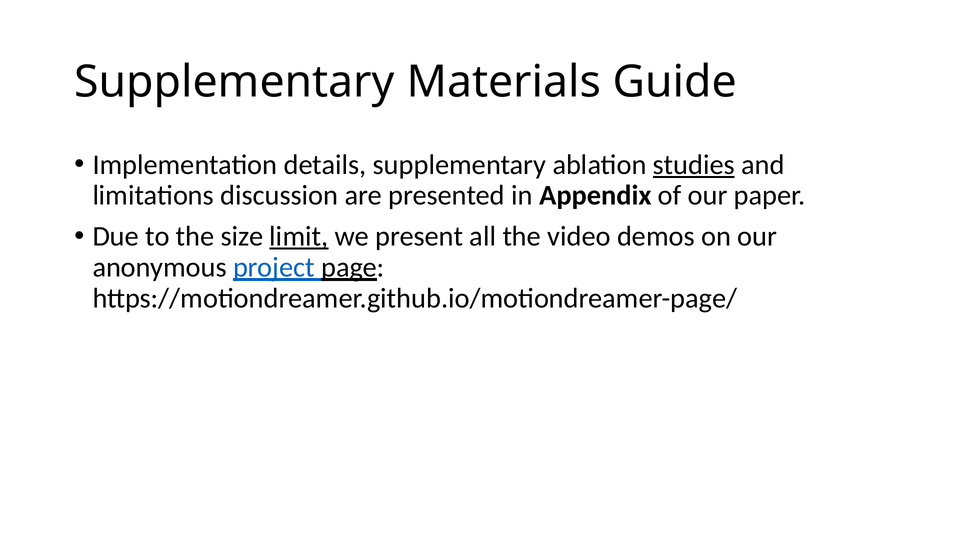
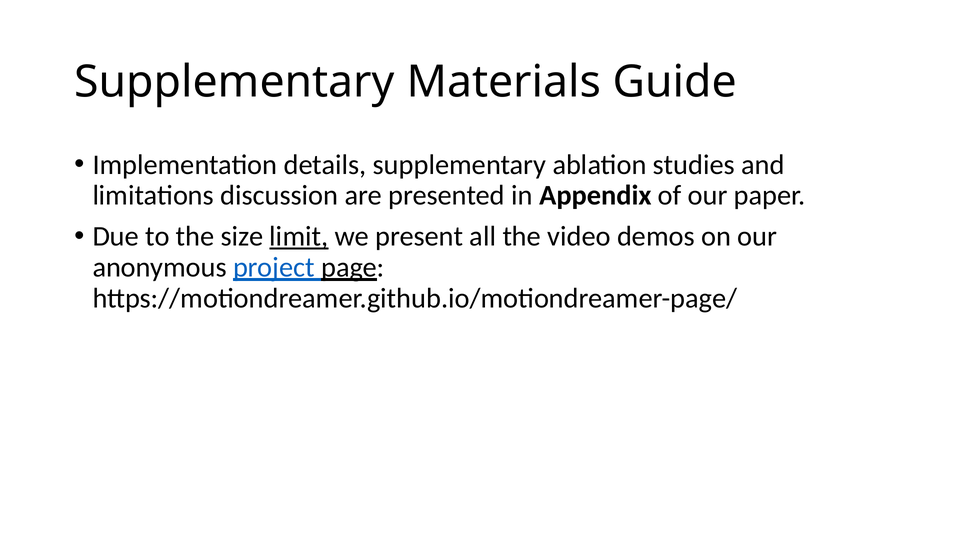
studies underline: present -> none (694, 165)
